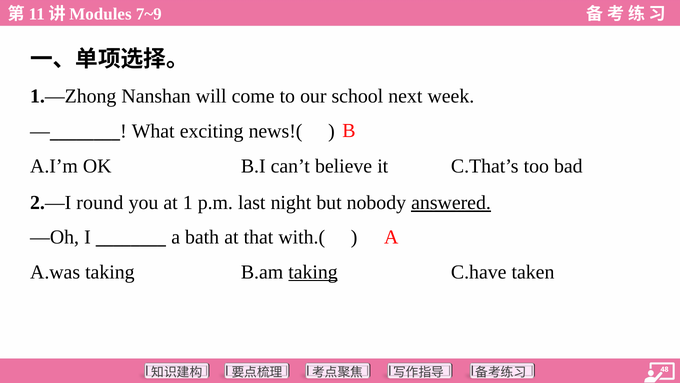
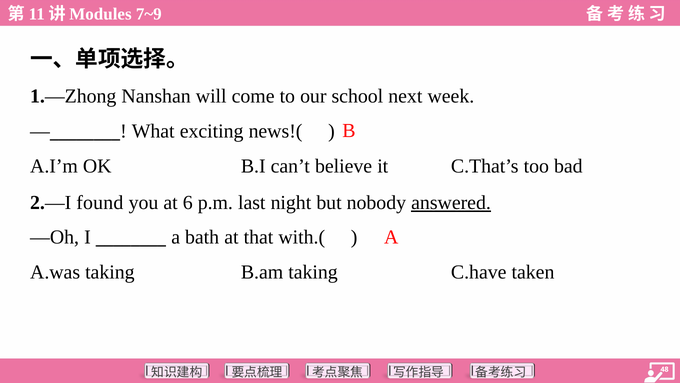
round: round -> found (100, 202)
1: 1 -> 6 (188, 202)
taking underline: present -> none (313, 272)
